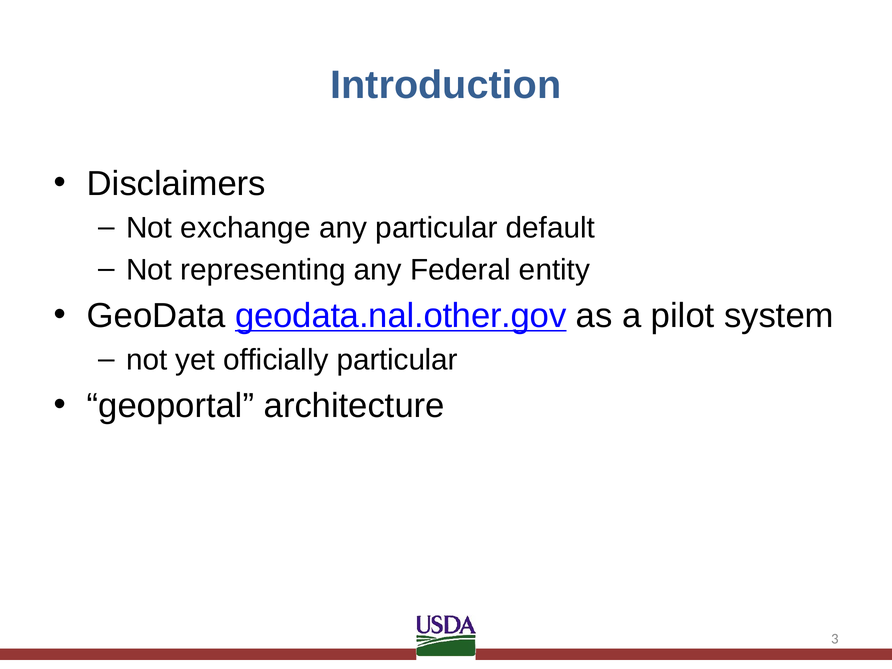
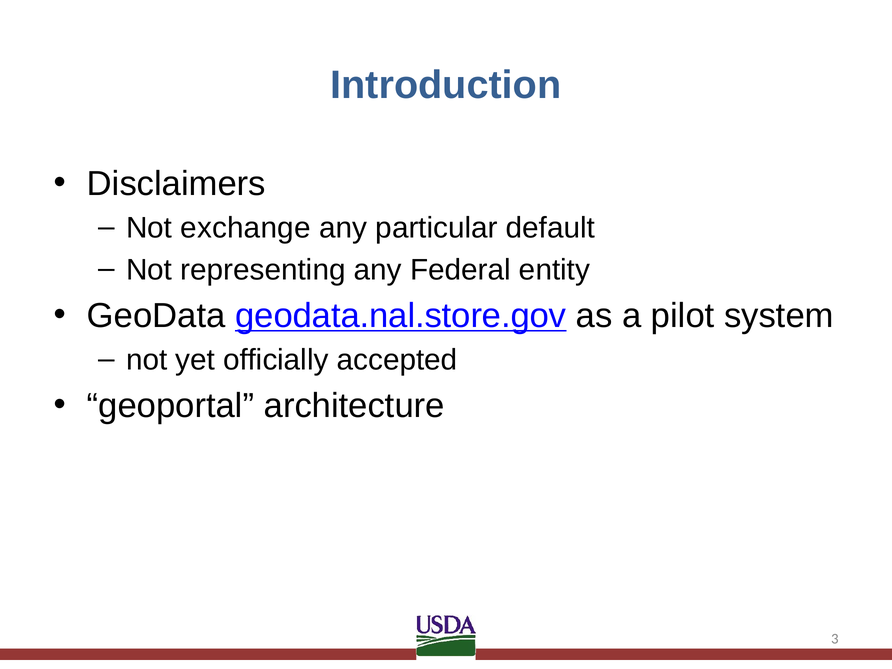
geodata.nal.other.gov: geodata.nal.other.gov -> geodata.nal.store.gov (401, 316)
officially particular: particular -> accepted (397, 360)
